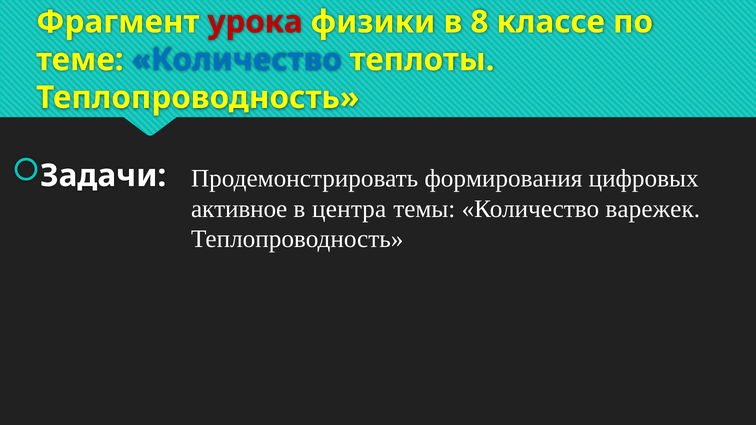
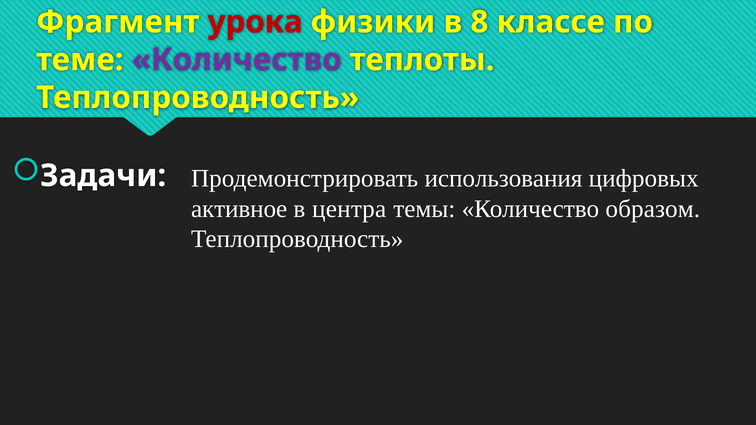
Количество colour: blue -> purple (237, 60)
формирования: формирования -> использования (503, 179)
варежек: варежек -> образом (653, 209)
